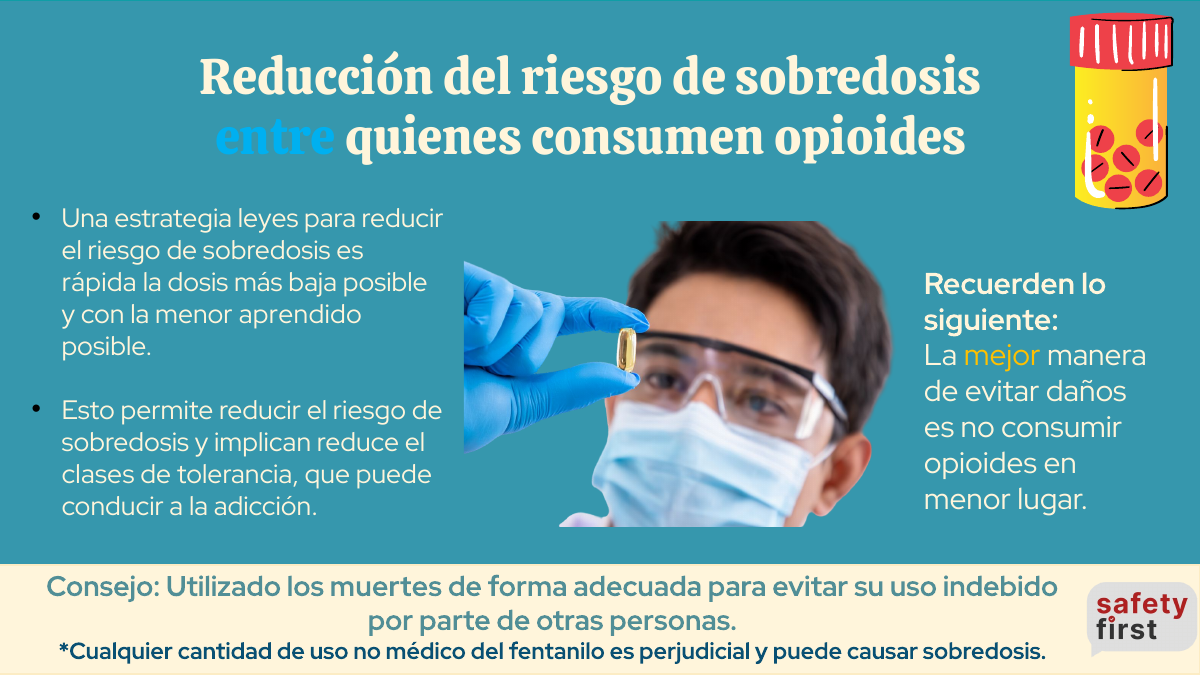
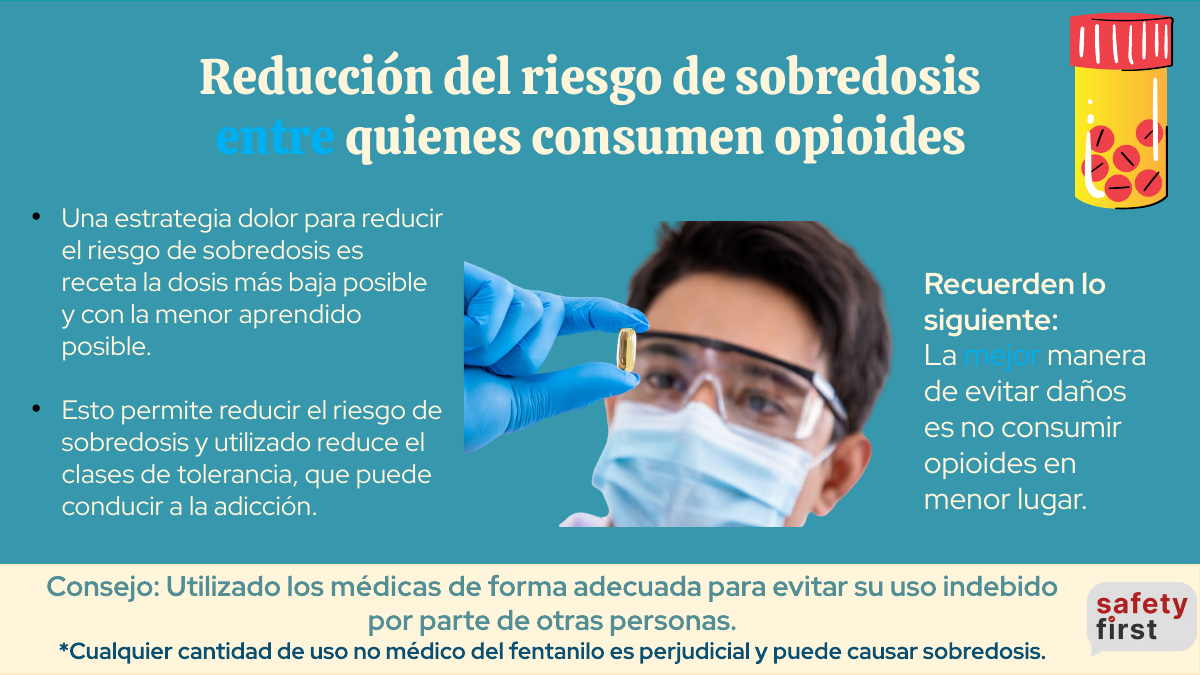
leyes: leyes -> dolor (268, 219)
rápida: rápida -> receta (99, 283)
mejor colour: yellow -> light blue (1002, 356)
y implican: implican -> utilizado (263, 443)
muertes: muertes -> médicas (386, 587)
